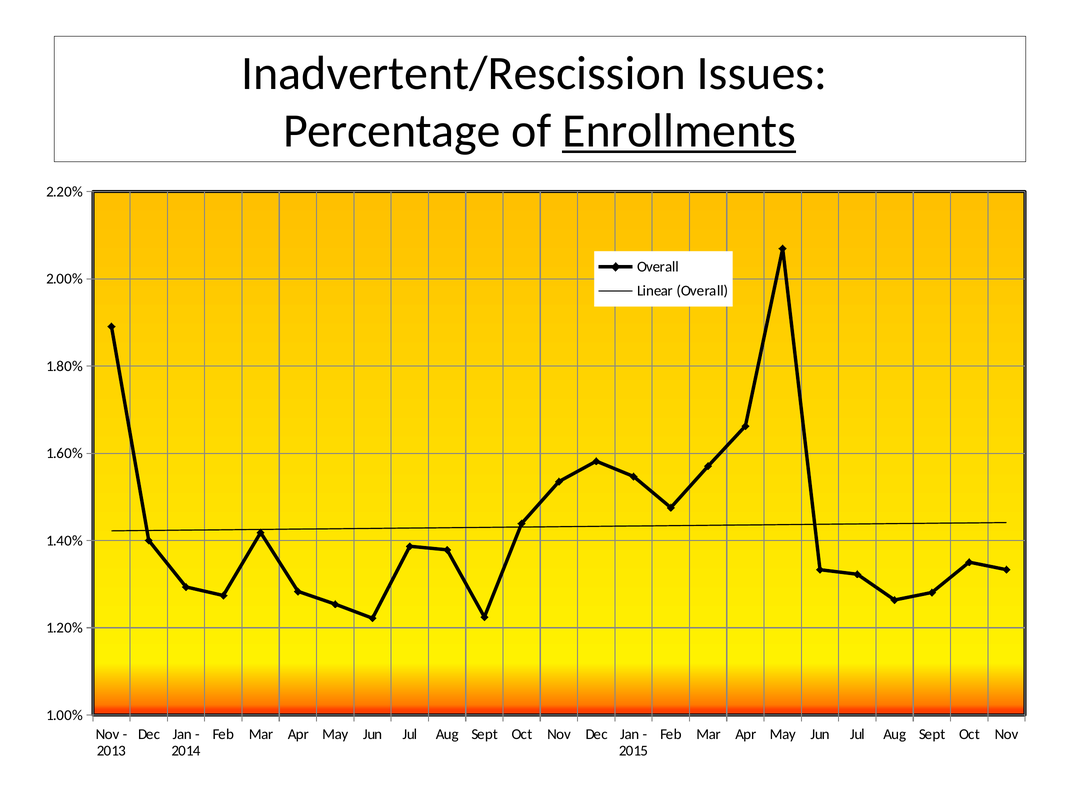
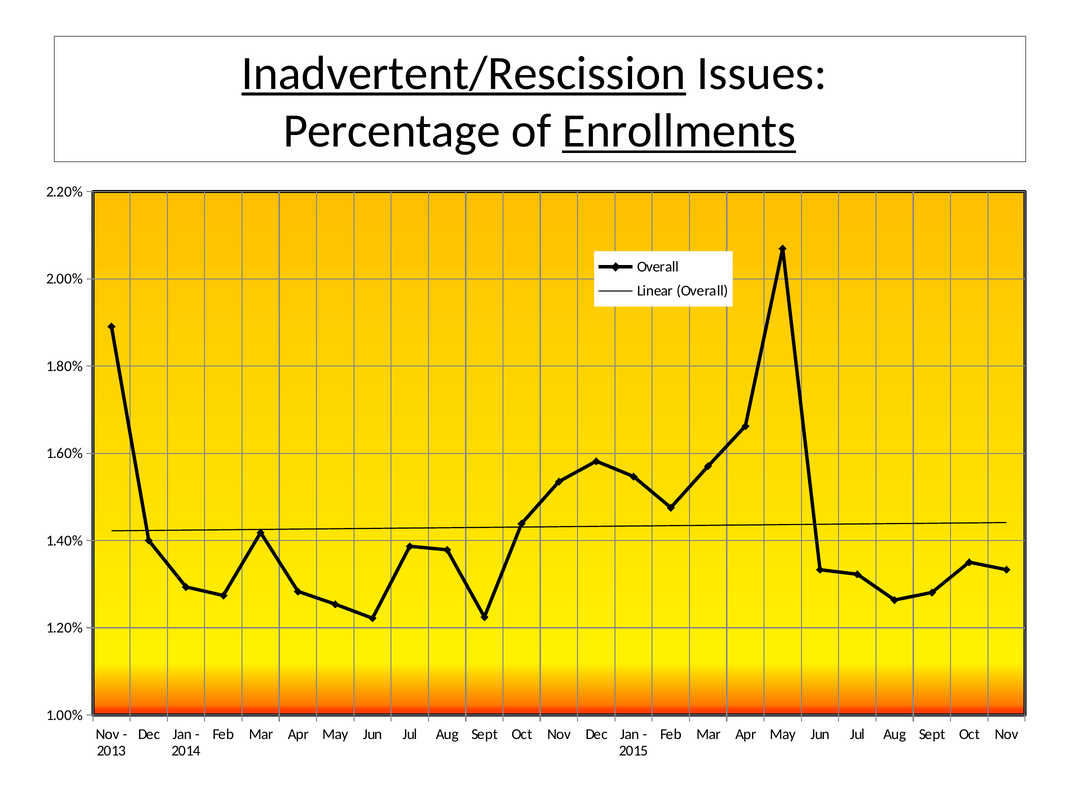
Inadvertent/Rescission underline: none -> present (464, 74)
